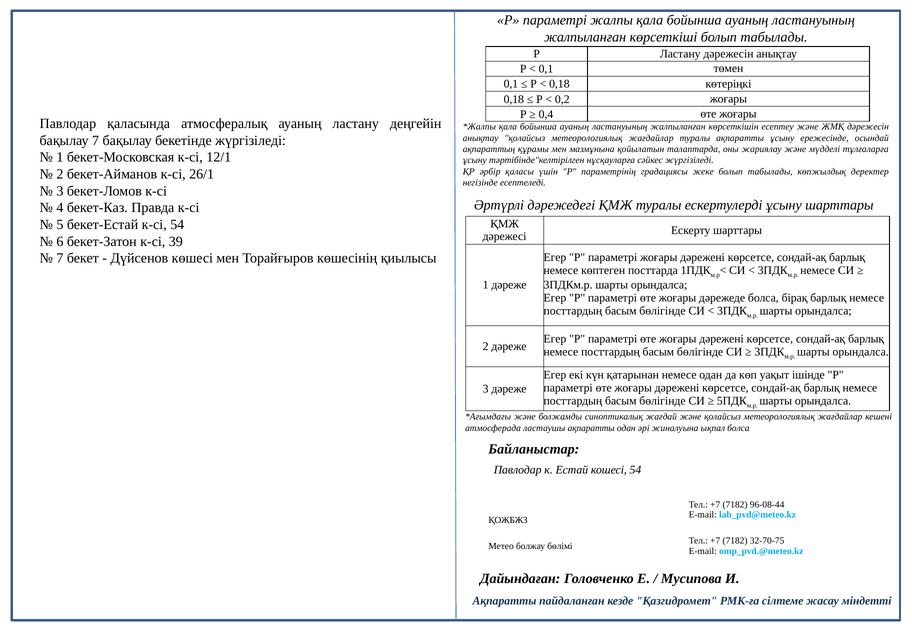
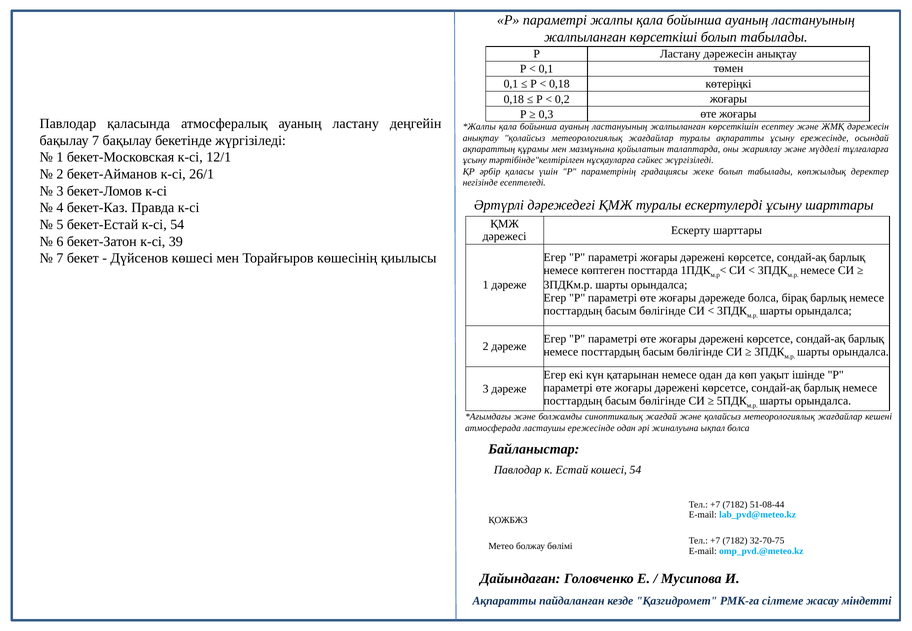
0,4: 0,4 -> 0,3 (546, 114)
ластаушы ақпаратты: ақпаратты -> ережесінде (591, 428)
96-08-44: 96-08-44 -> 51-08-44 (767, 505)
